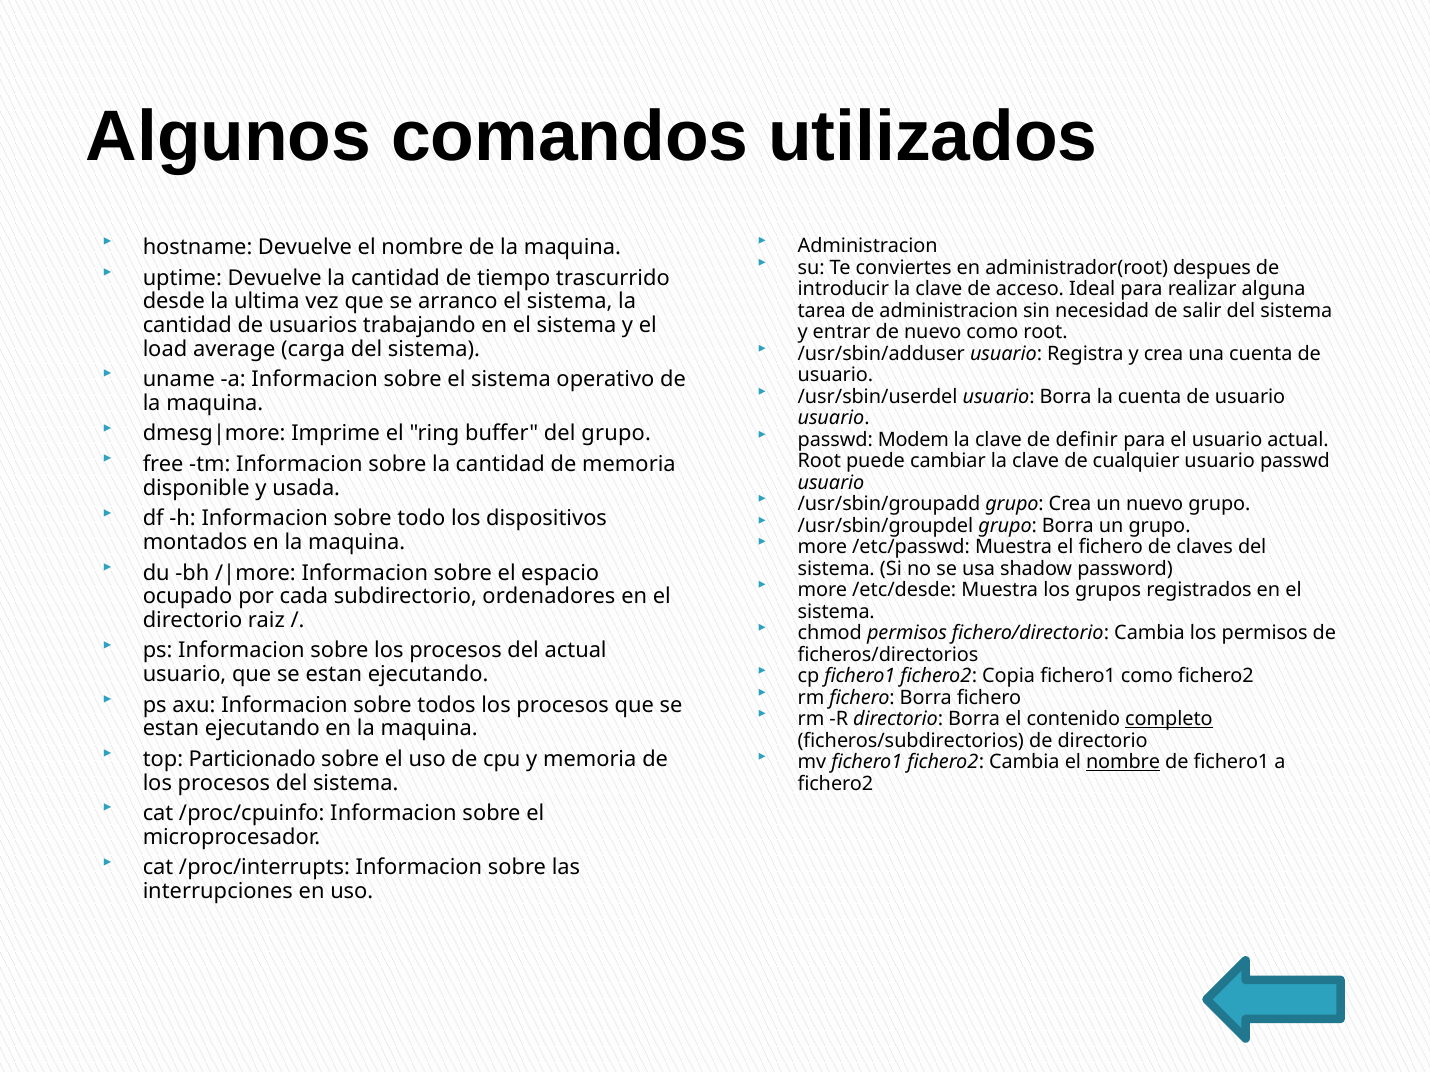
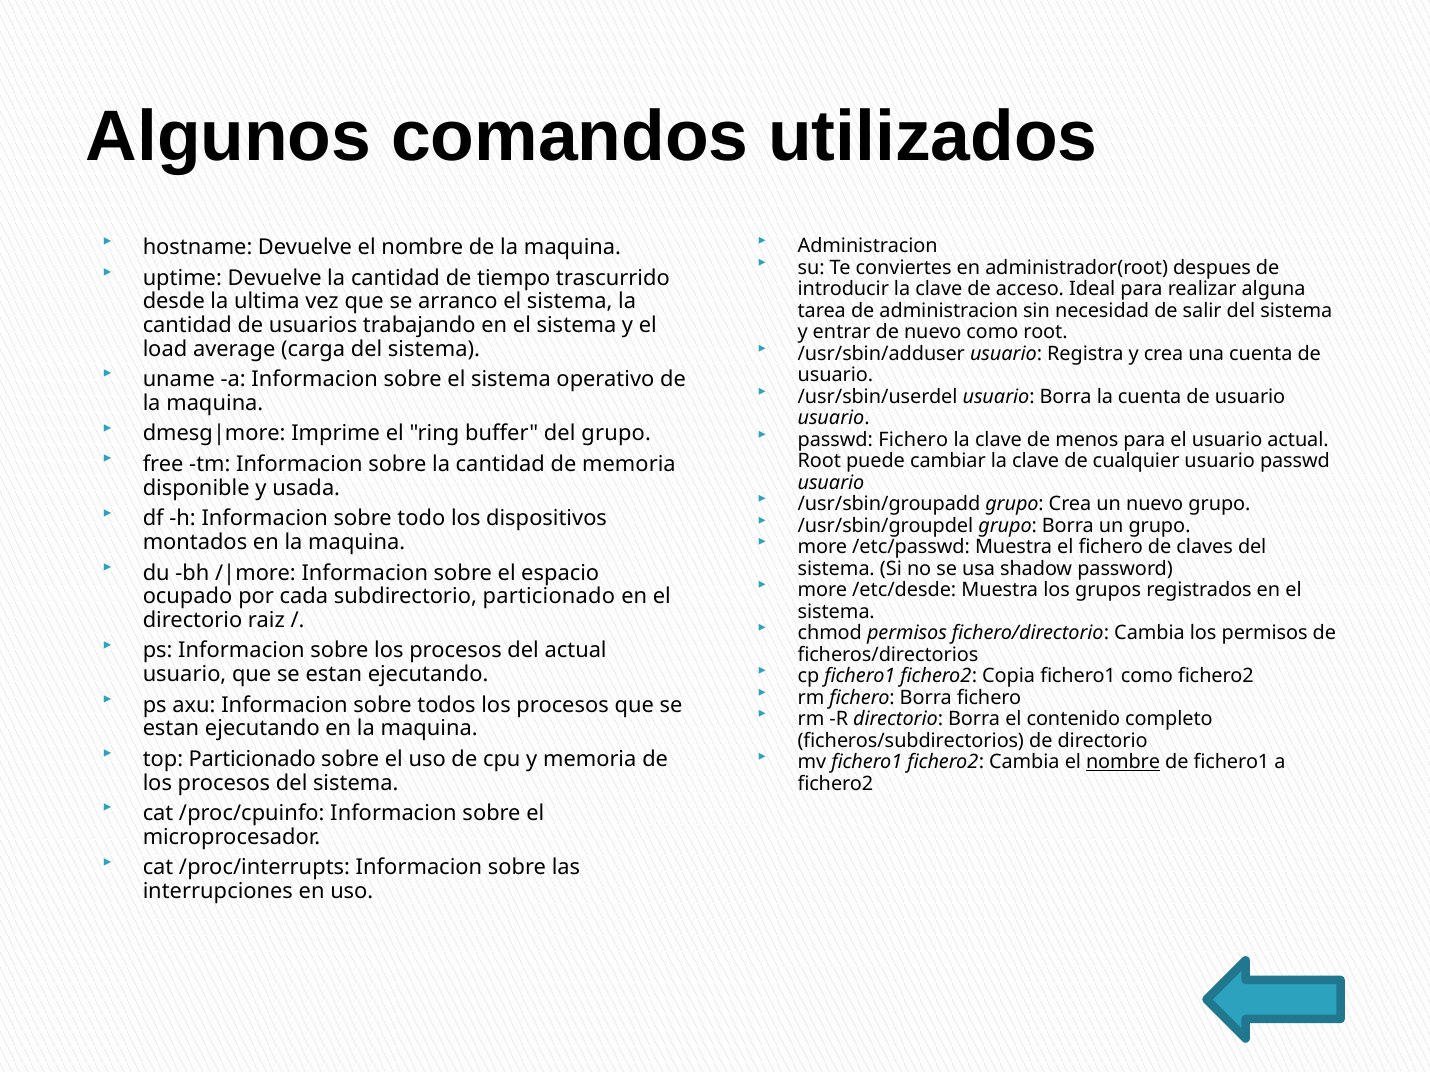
passwd Modem: Modem -> Fichero (913, 440)
definir: definir -> menos (1087, 440)
subdirectorio ordenadores: ordenadores -> particionado (549, 597)
completo underline: present -> none (1169, 719)
